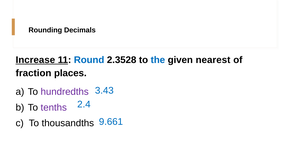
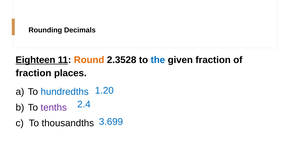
Increase: Increase -> Eighteen (35, 60)
Round colour: blue -> orange (89, 60)
given nearest: nearest -> fraction (213, 60)
3.43: 3.43 -> 1.20 (104, 91)
hundredths colour: purple -> blue (65, 92)
9.661: 9.661 -> 3.699 (111, 122)
